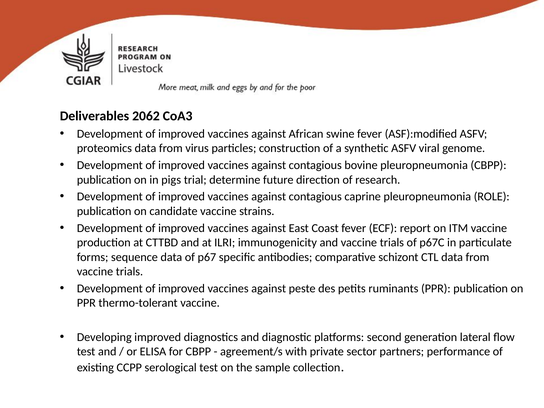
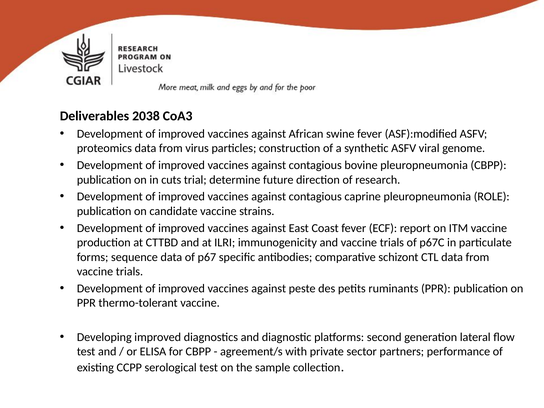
2062: 2062 -> 2038 (146, 116)
pigs: pigs -> cuts (171, 180)
